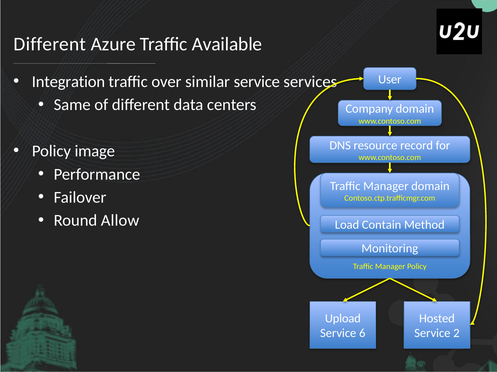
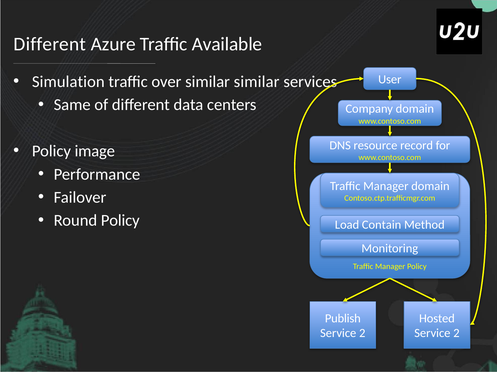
Integration: Integration -> Simulation (68, 82)
similar service: service -> similar (257, 82)
Round Allow: Allow -> Policy (120, 221)
Upload: Upload -> Publish (343, 319)
6: 6 -> 2 (362, 334)
